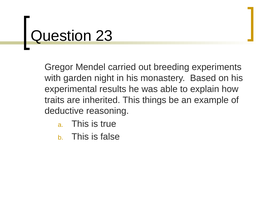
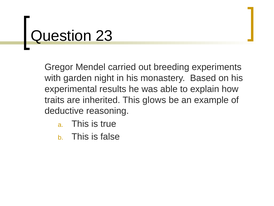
things: things -> glows (154, 100)
